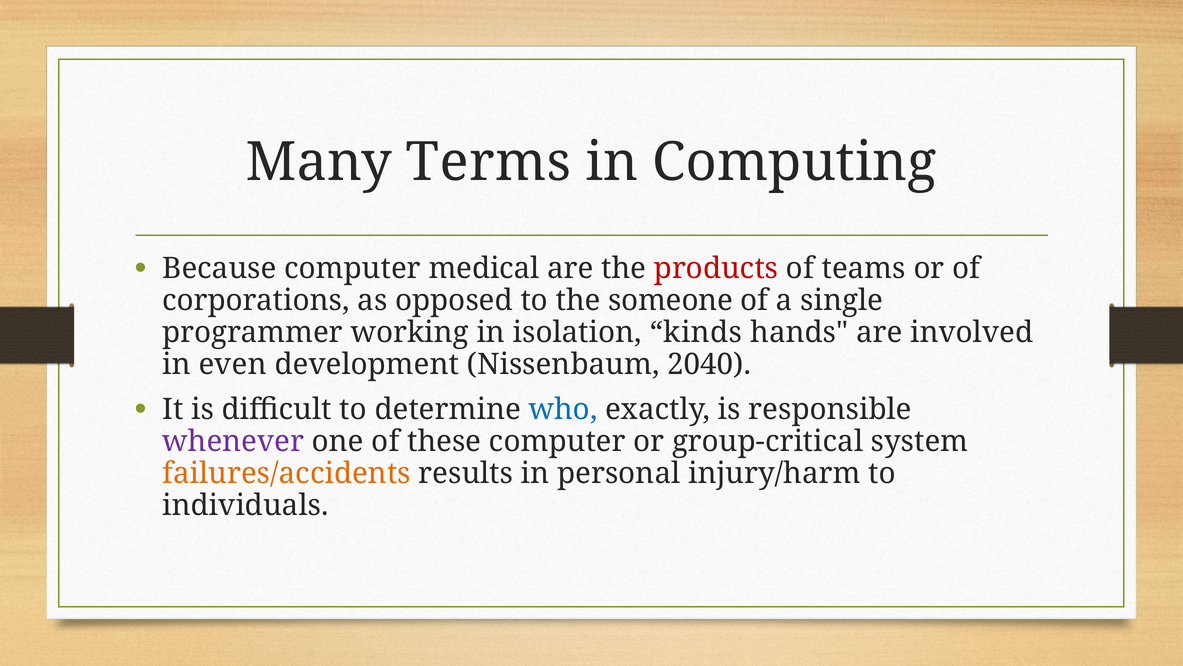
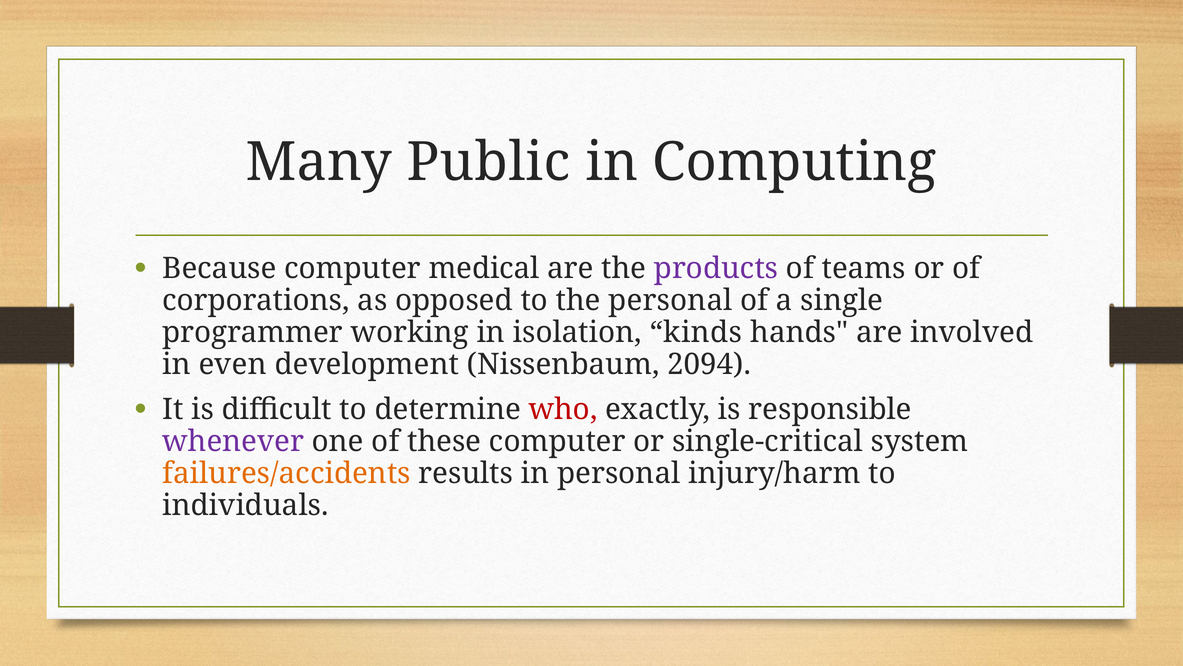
Terms: Terms -> Public (489, 162)
products colour: red -> purple (716, 268)
the someone: someone -> personal (670, 300)
2040: 2040 -> 2094 (709, 364)
who colour: blue -> red (563, 409)
group-critical: group-critical -> single-critical (768, 441)
